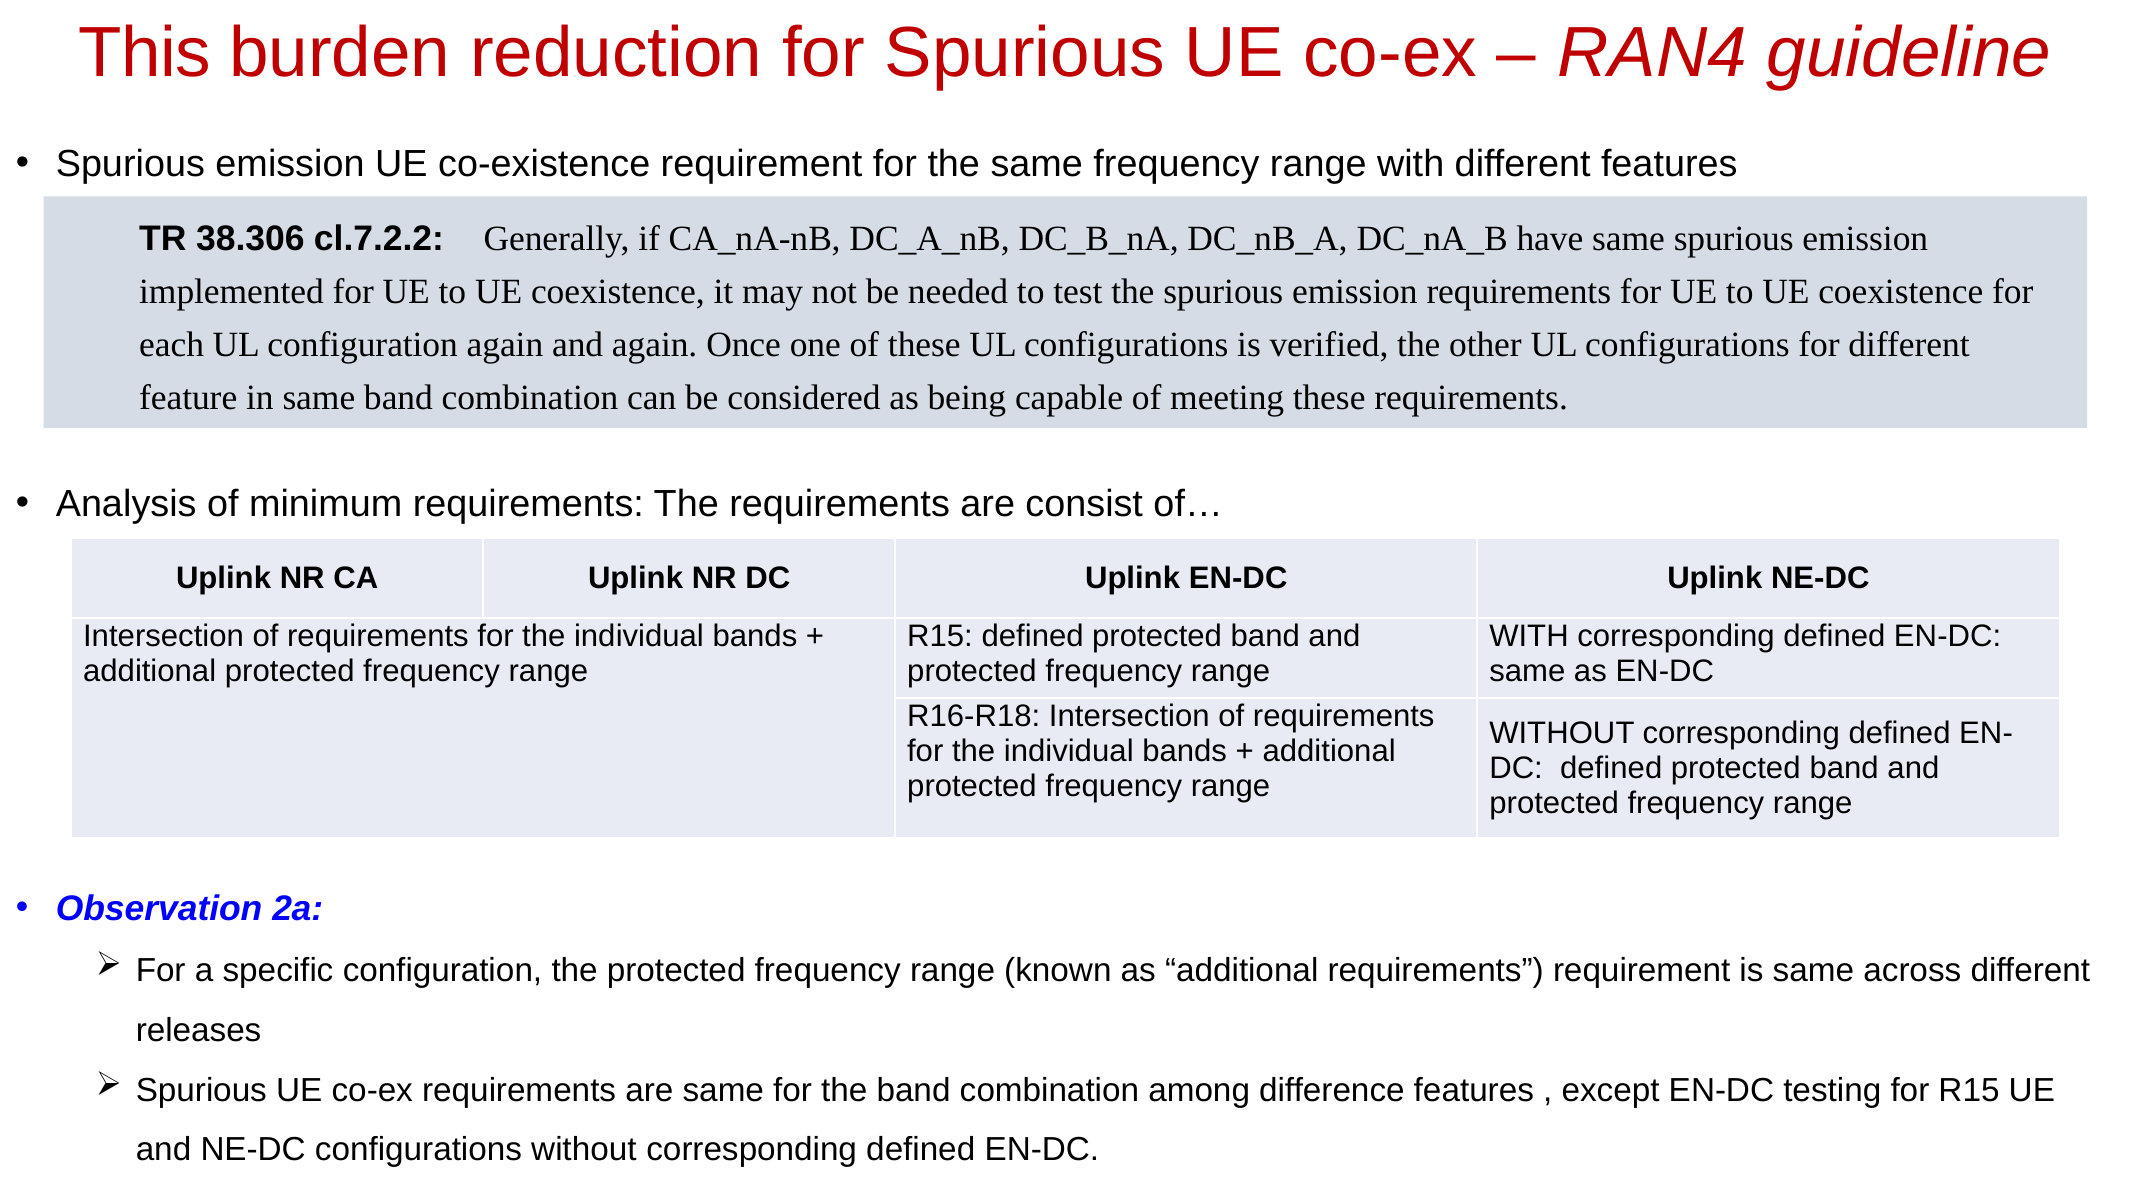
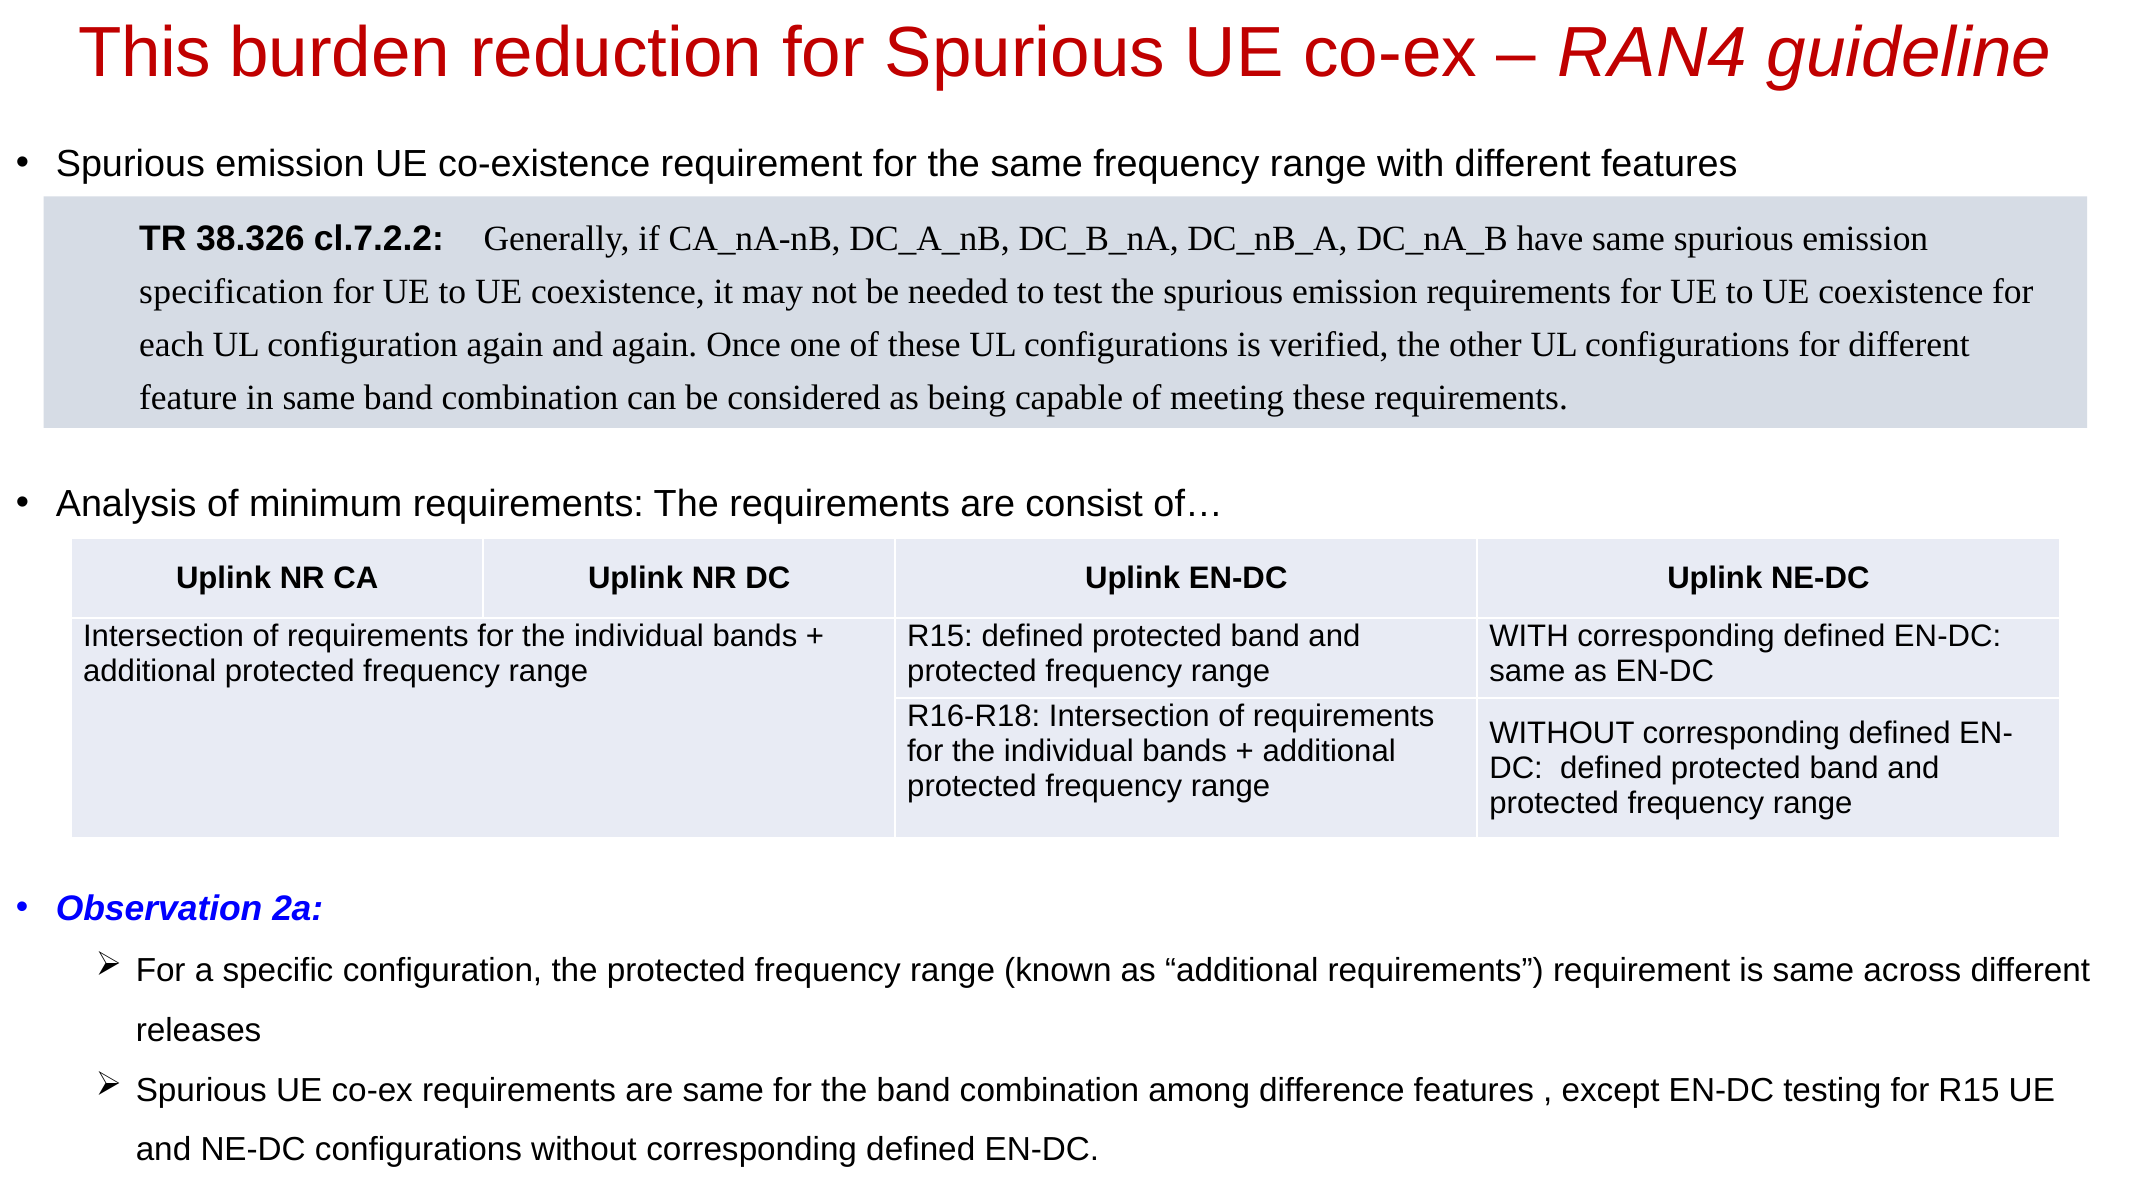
38.306: 38.306 -> 38.326 (250, 239)
implemented: implemented -> specification (231, 292)
